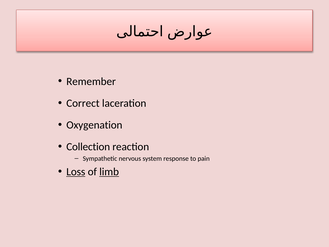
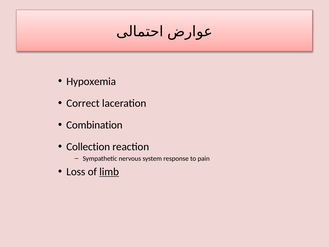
Remember: Remember -> Hypoxemia (91, 81)
Oxygenation: Oxygenation -> Combination (94, 125)
Loss underline: present -> none (76, 172)
